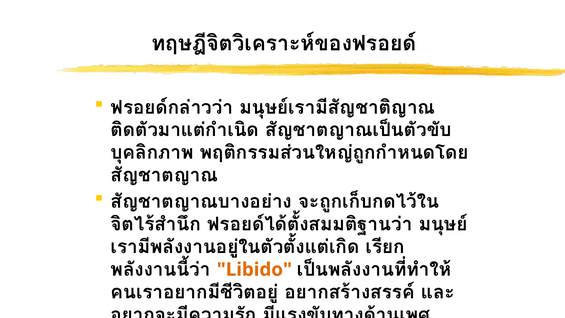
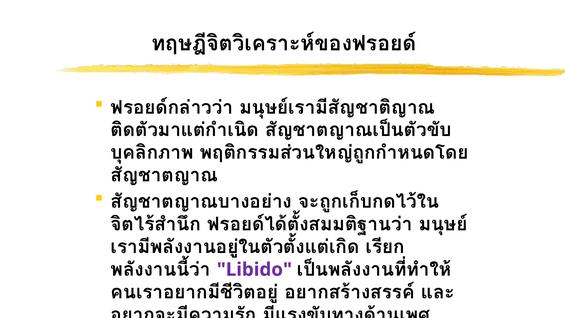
Libido colour: orange -> purple (254, 269)
